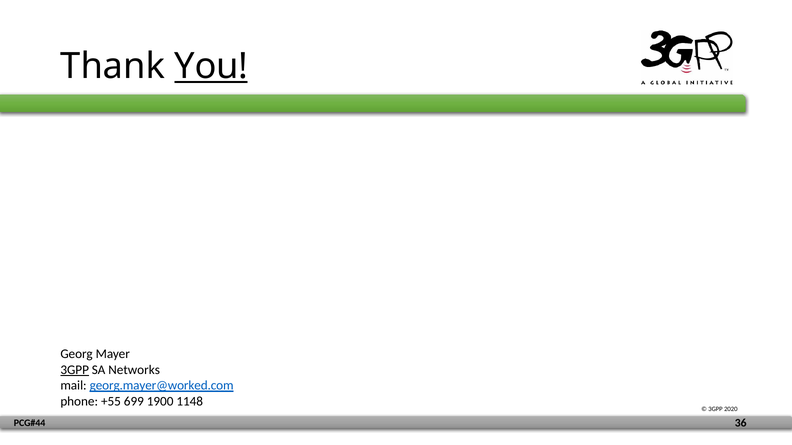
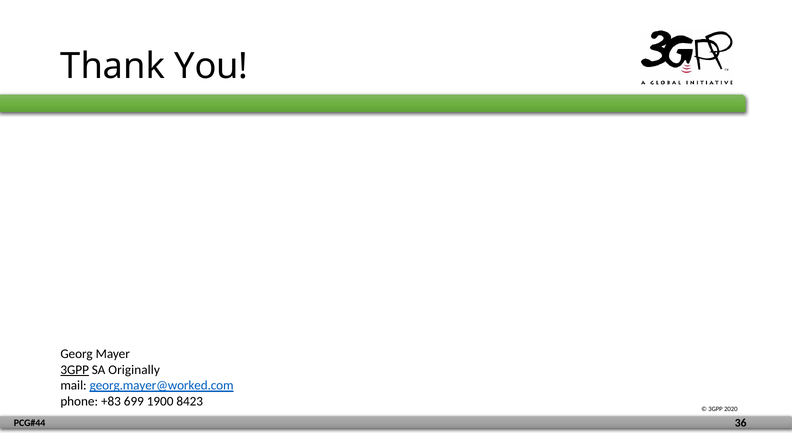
You underline: present -> none (211, 67)
Networks: Networks -> Originally (134, 370)
+55: +55 -> +83 (111, 402)
1148: 1148 -> 8423 (190, 402)
